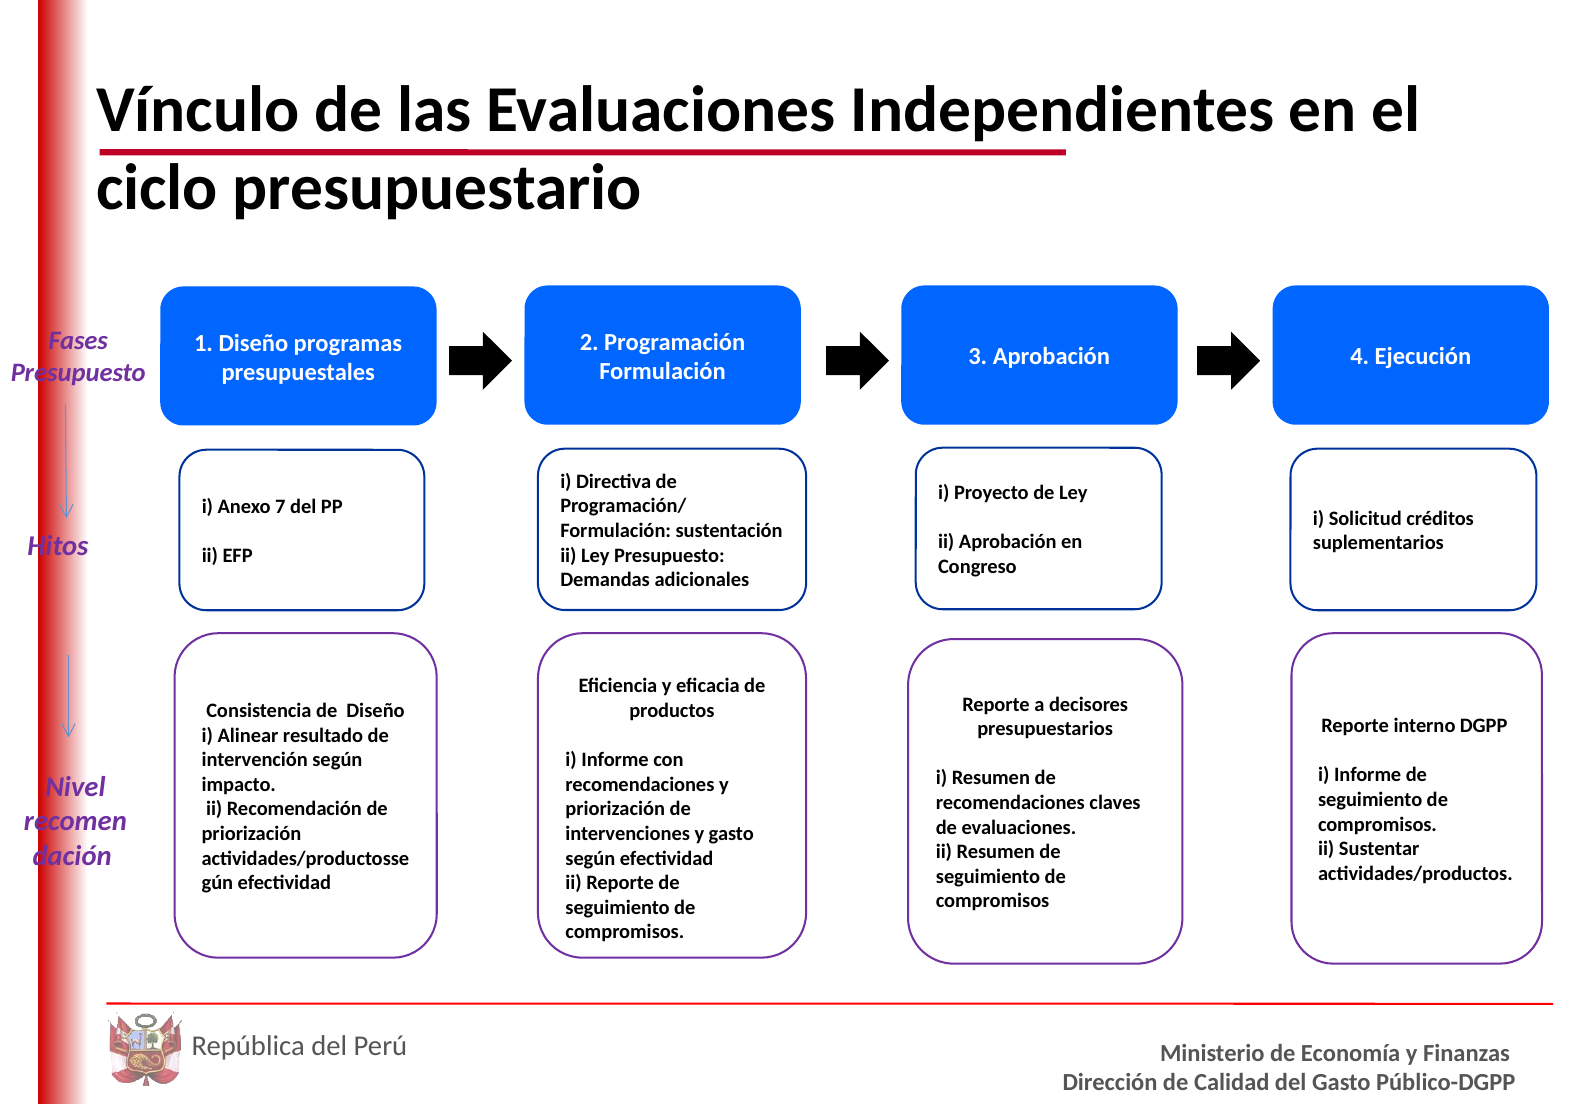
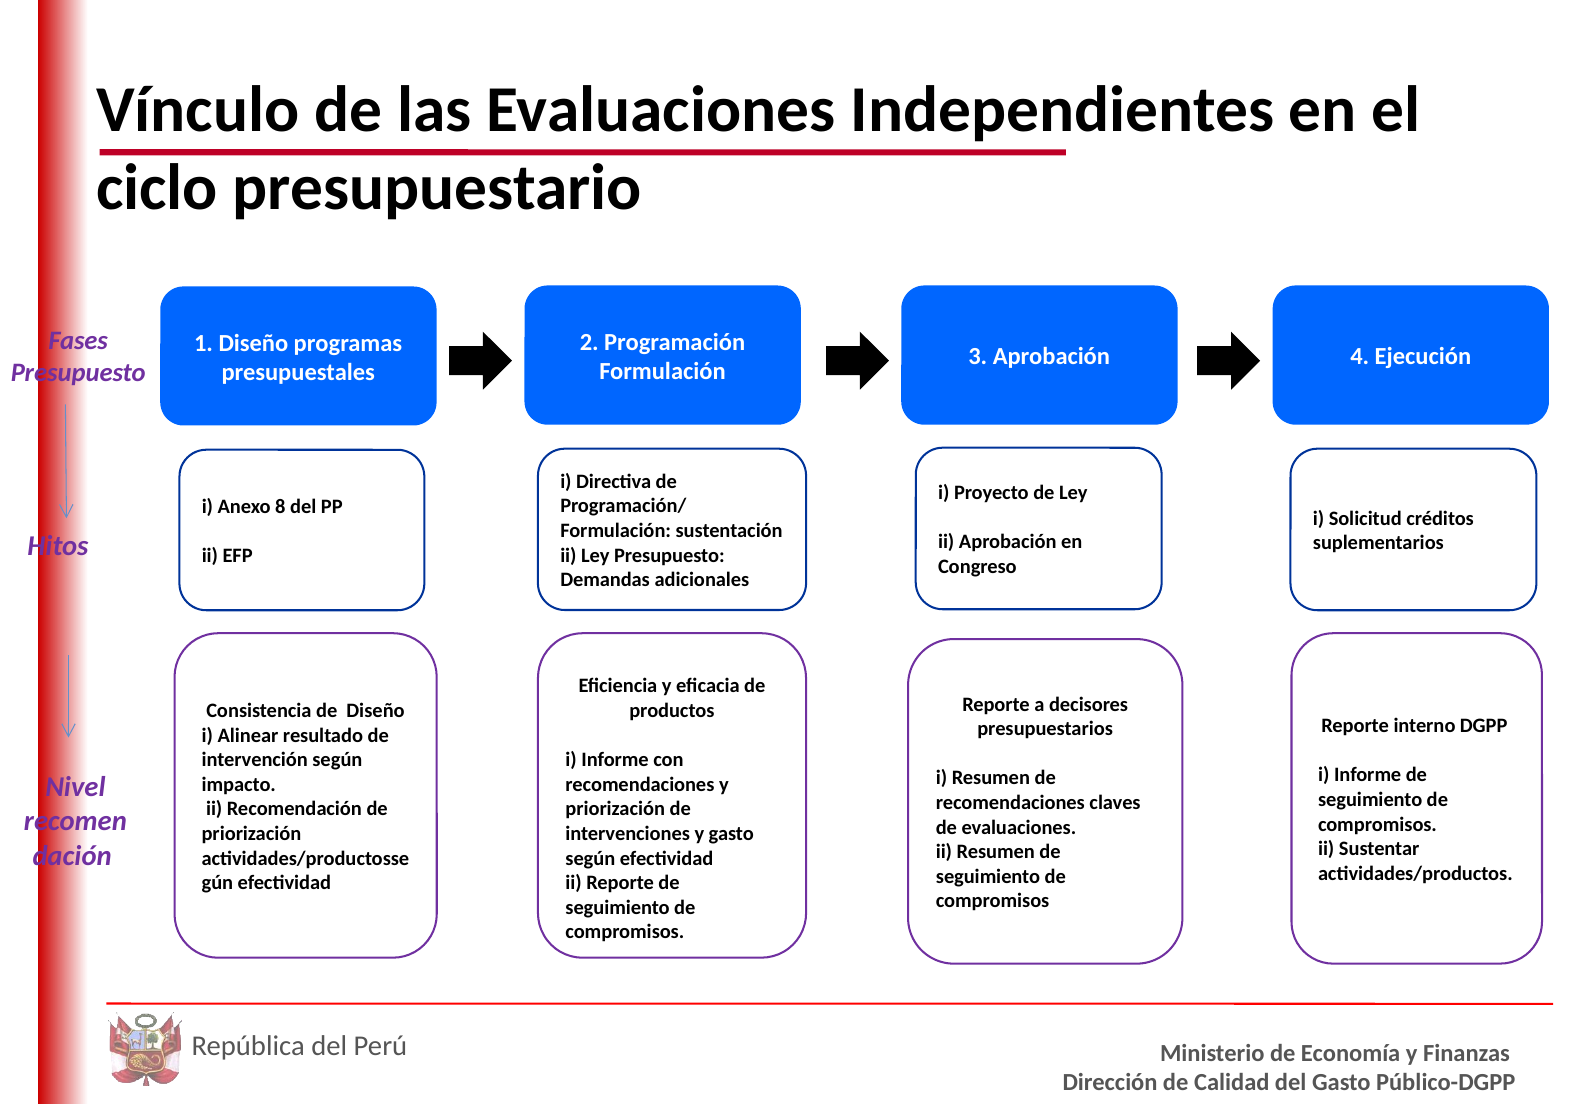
7: 7 -> 8 (280, 507)
